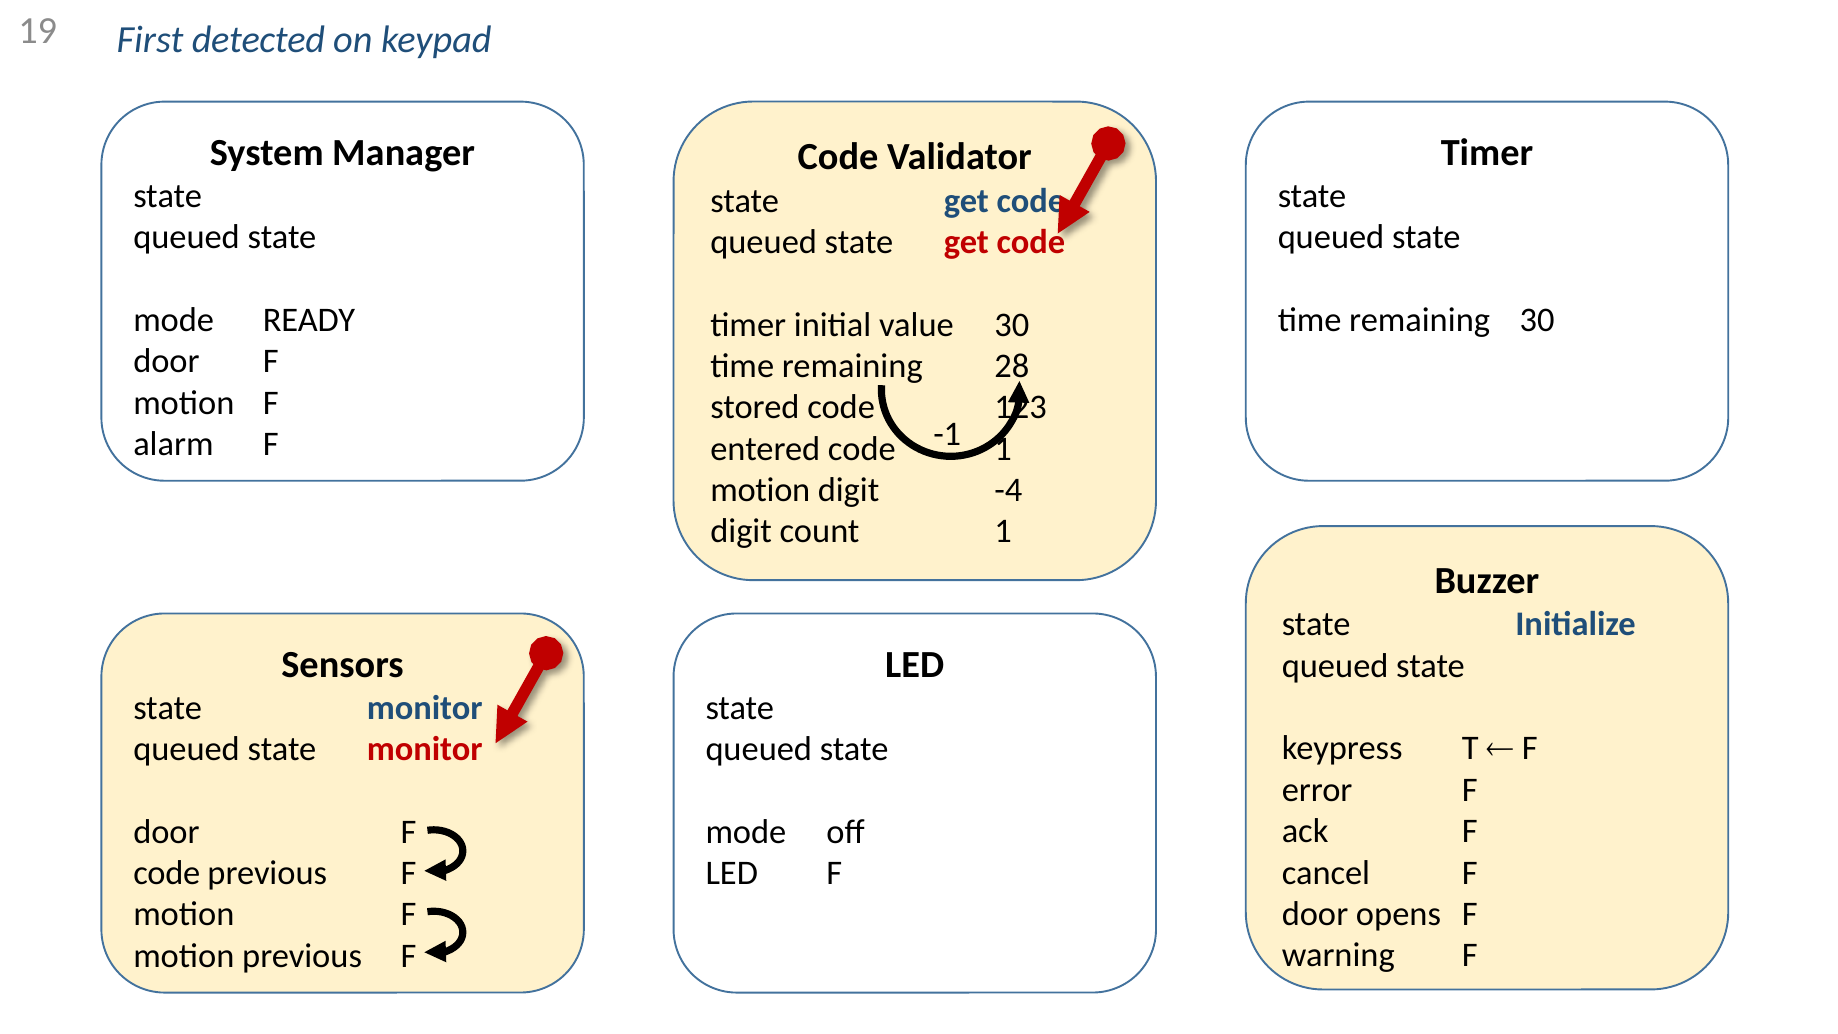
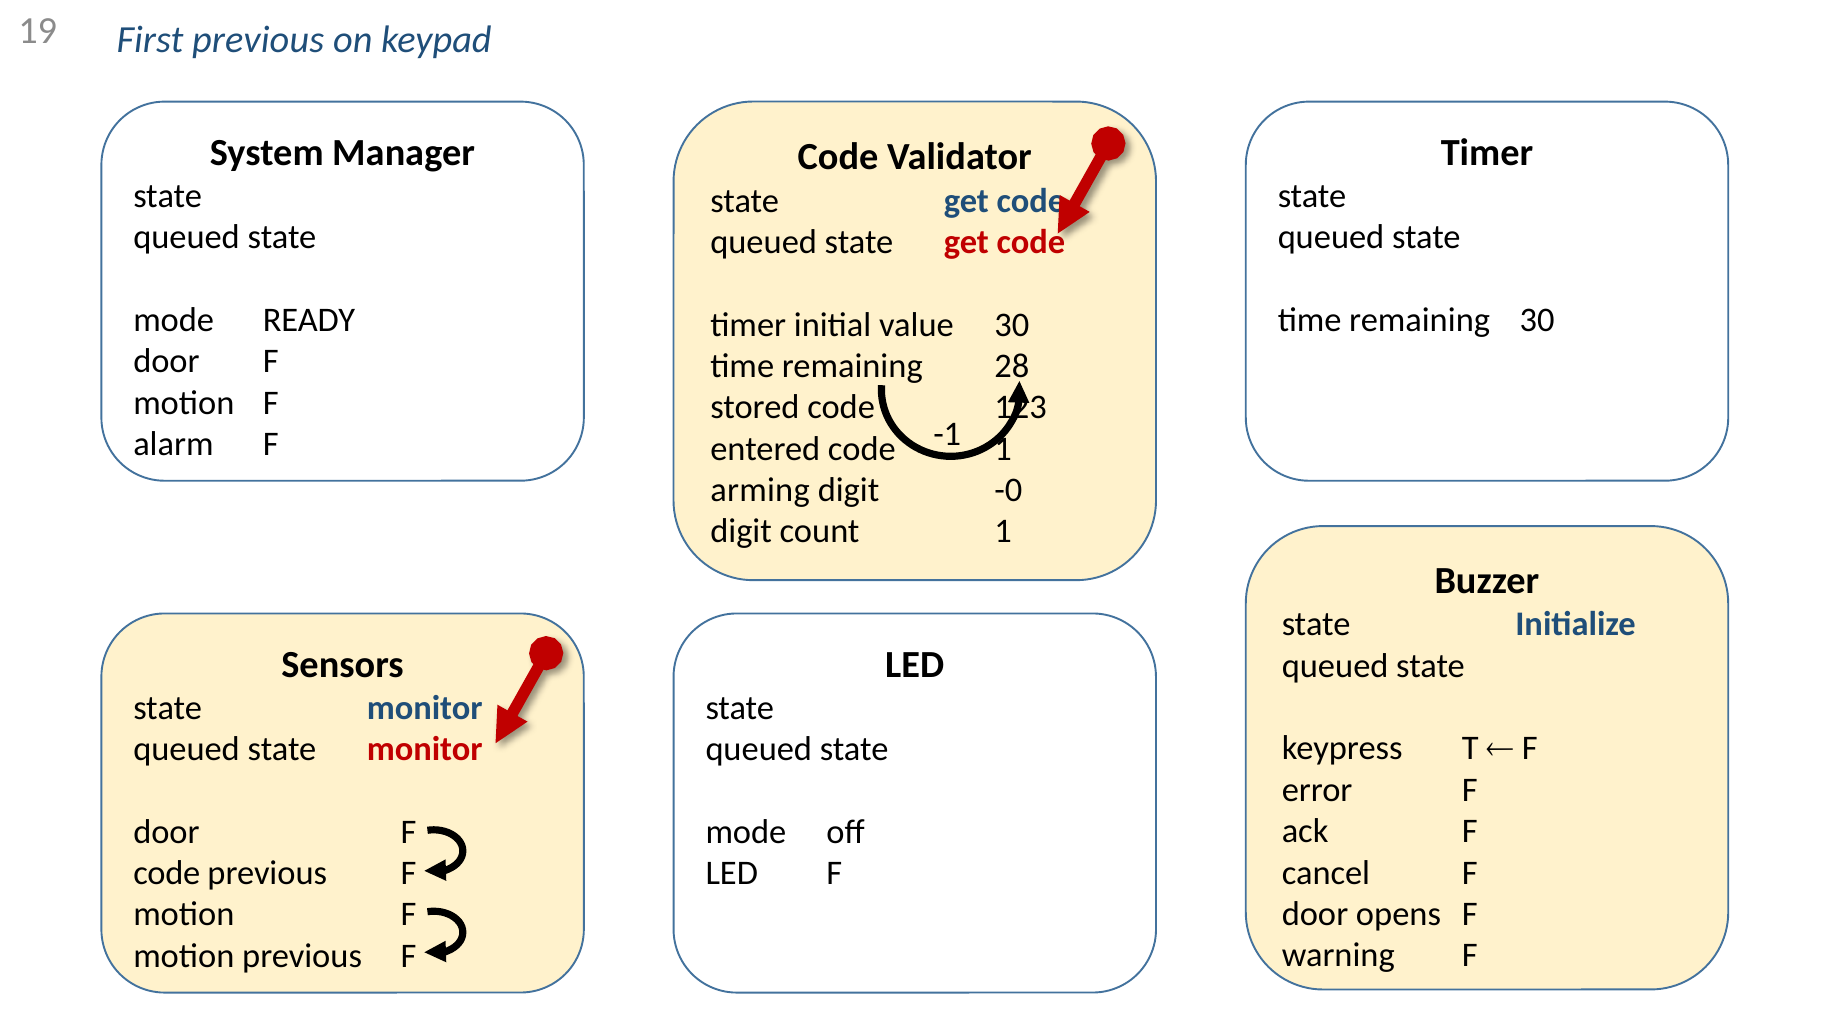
First detected: detected -> previous (258, 40)
motion: motion -> arming (760, 490)
-4: -4 -> -0 (1008, 490)
